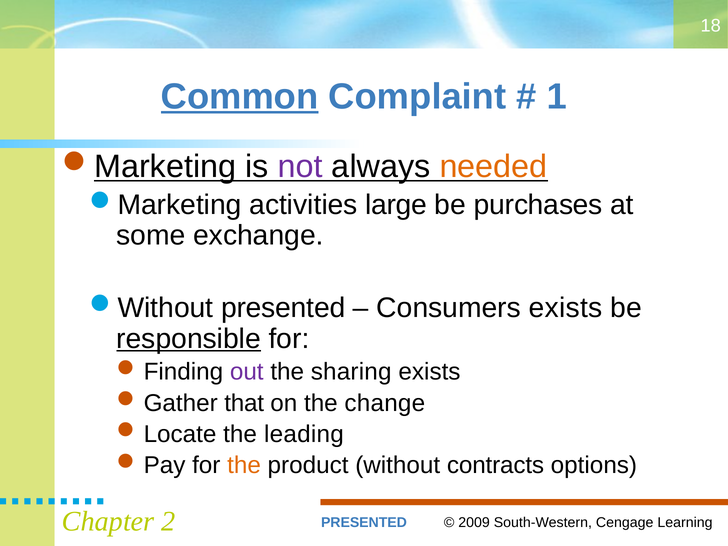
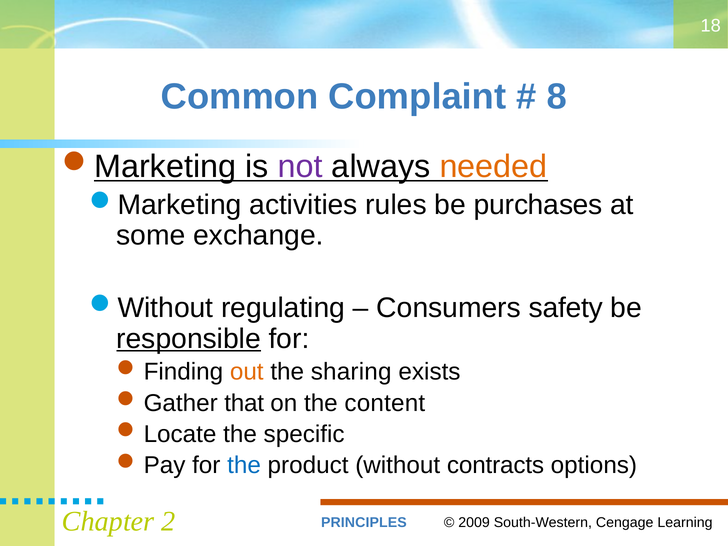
Common underline: present -> none (240, 97)
1: 1 -> 8 (557, 97)
large: large -> rules (396, 205)
presented: presented -> regulating (283, 308)
Consumers exists: exists -> safety (566, 308)
out colour: purple -> orange (247, 372)
change: change -> content (385, 403)
leading: leading -> specific (304, 434)
the colour: orange -> blue (244, 465)
PRESENTED: PRESENTED -> PRINCIPLES (364, 523)
